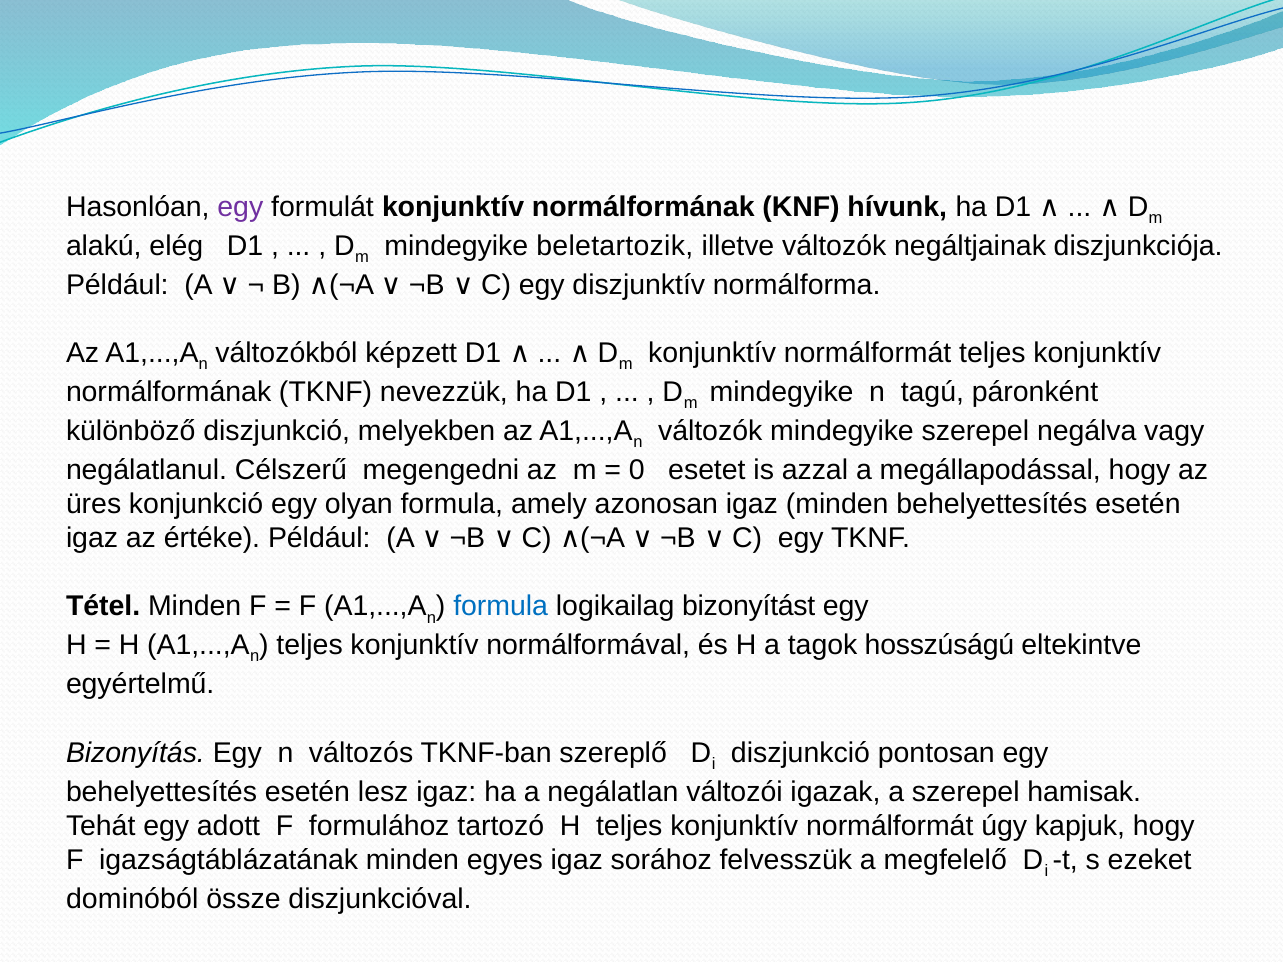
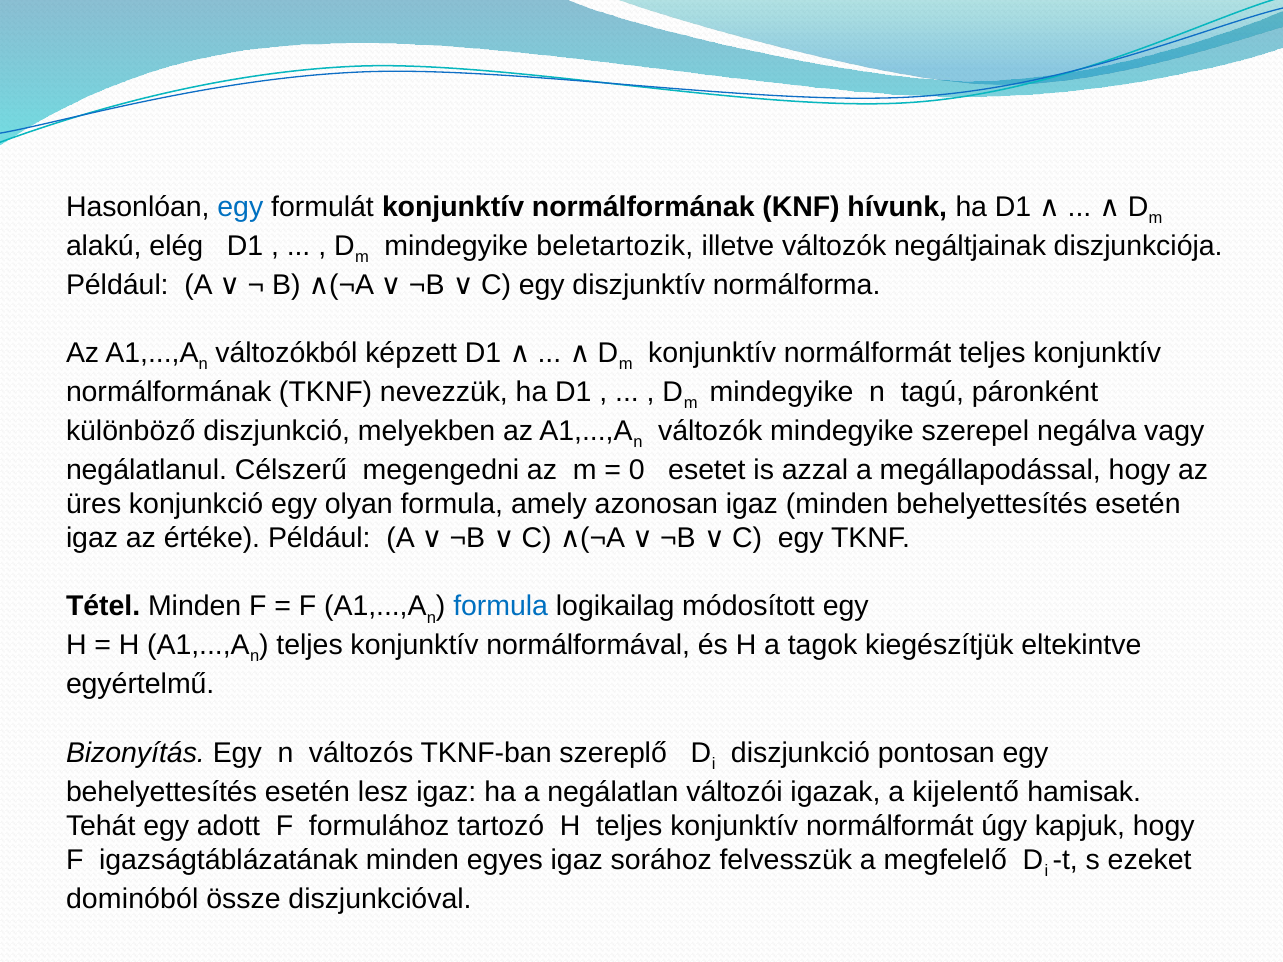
egy colour: purple -> blue (240, 207)
bizonyítást: bizonyítást -> módosított (749, 607)
hosszúságú: hosszúságú -> kiegészítjük (939, 646)
a szerepel: szerepel -> kijelentő (966, 792)
